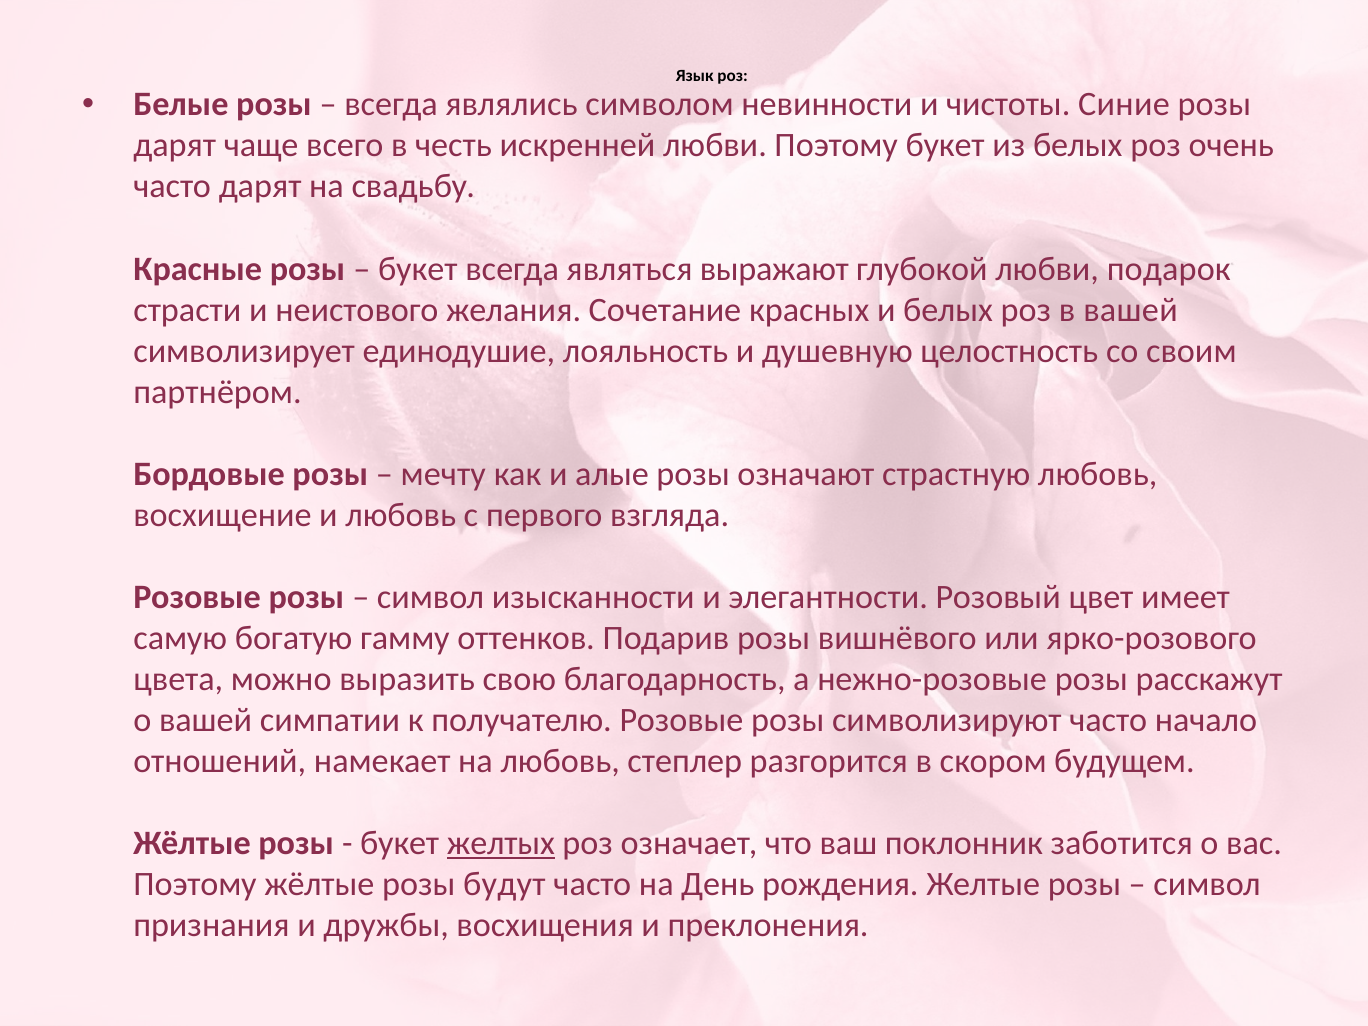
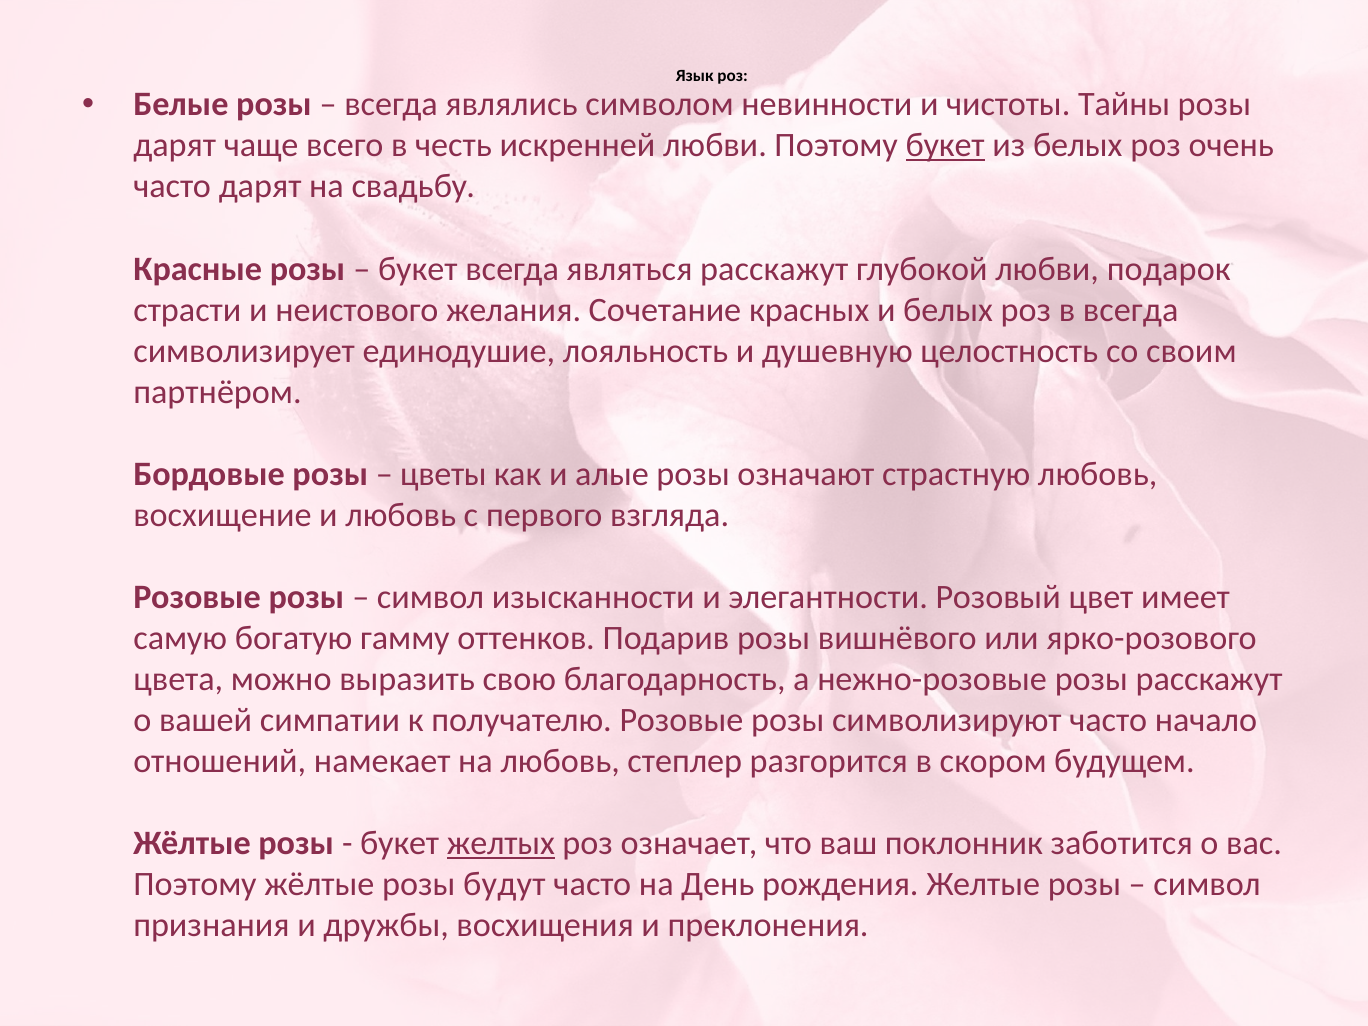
Синие: Синие -> Тайны (1124, 105)
букет underline: none -> present (945, 146)
являться выражают: выражают -> расскажут (774, 269)
в вашей: вашей -> всегда (1131, 310)
мечту: мечту -> цветы (443, 474)
